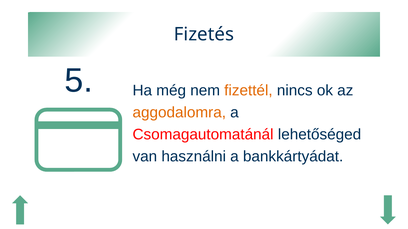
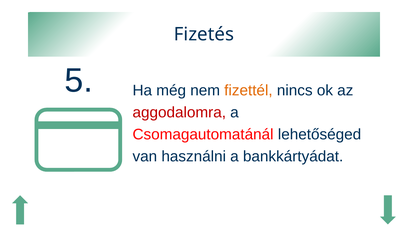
aggodalomra colour: orange -> red (179, 113)
